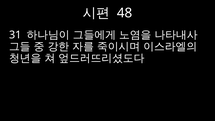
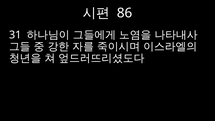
48: 48 -> 86 (125, 13)
